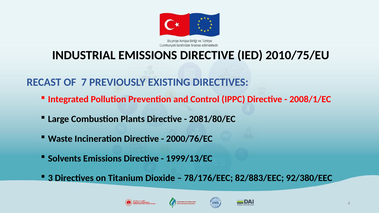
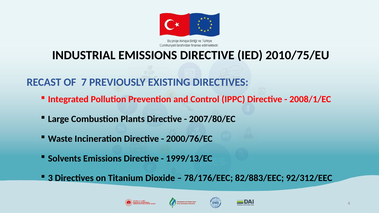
2081/80/EC: 2081/80/EC -> 2007/80/EC (212, 119)
92/380/EEC: 92/380/EEC -> 92/312/EEC (309, 178)
